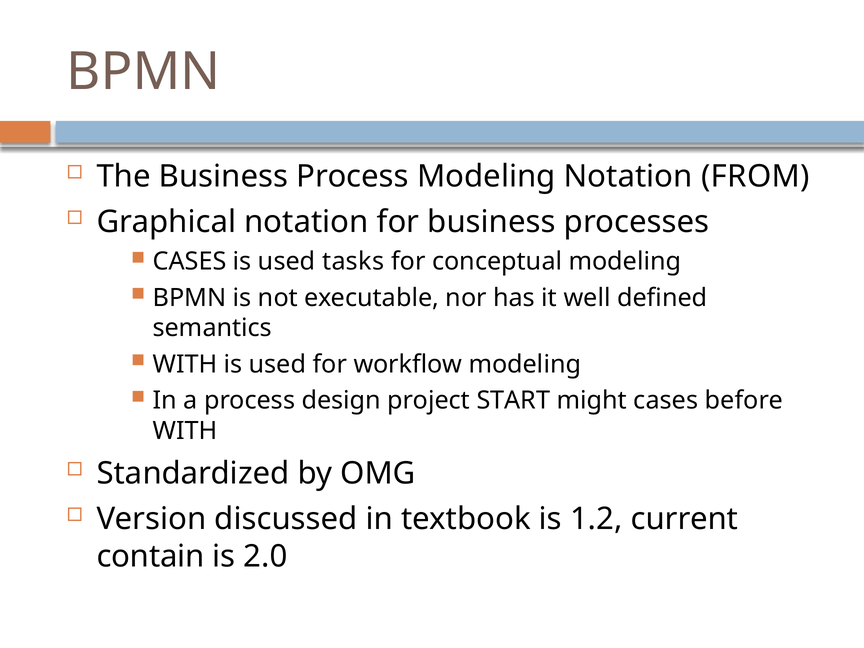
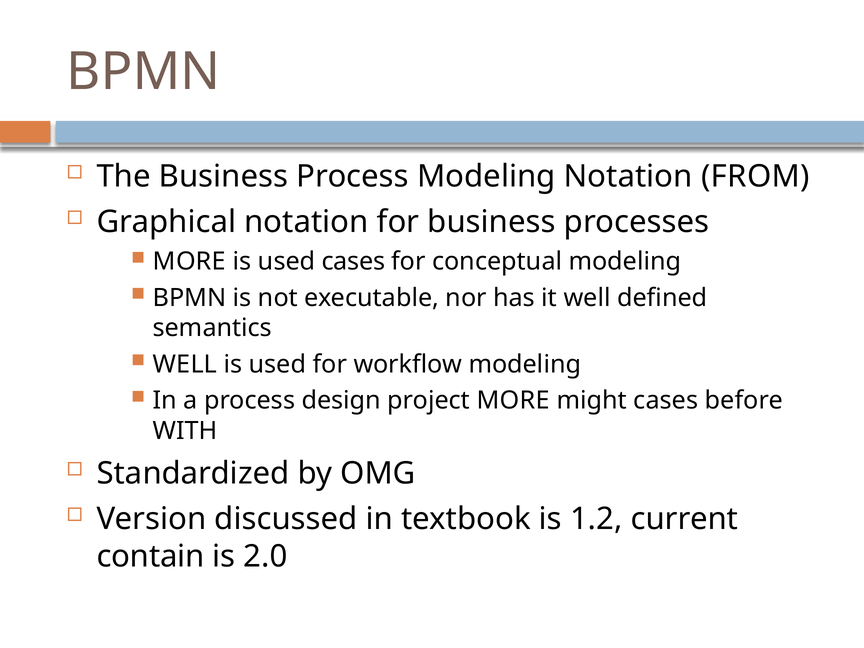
CASES: CASES -> MORE (189, 262)
used tasks: tasks -> cases (353, 262)
WITH: WITH -> WELL (185, 364)
project START: START -> MORE (513, 400)
